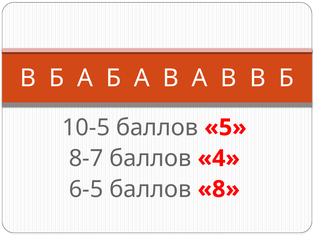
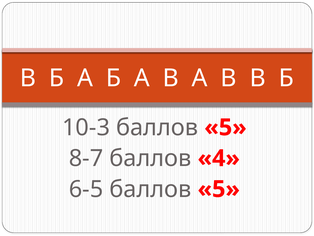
10-5: 10-5 -> 10-3 (86, 127)
6-5 баллов 8: 8 -> 5 (219, 189)
